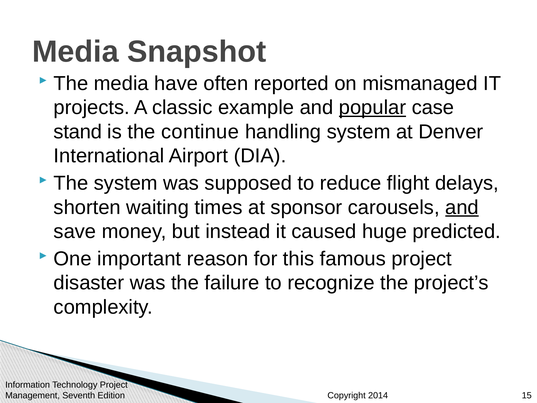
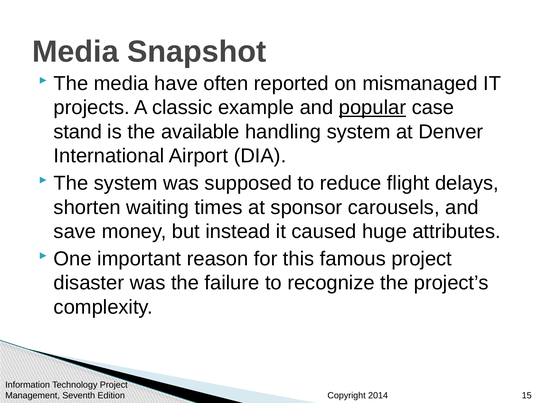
continue: continue -> available (200, 132)
and underline: present -> none (462, 207)
predicted: predicted -> attributes (457, 231)
